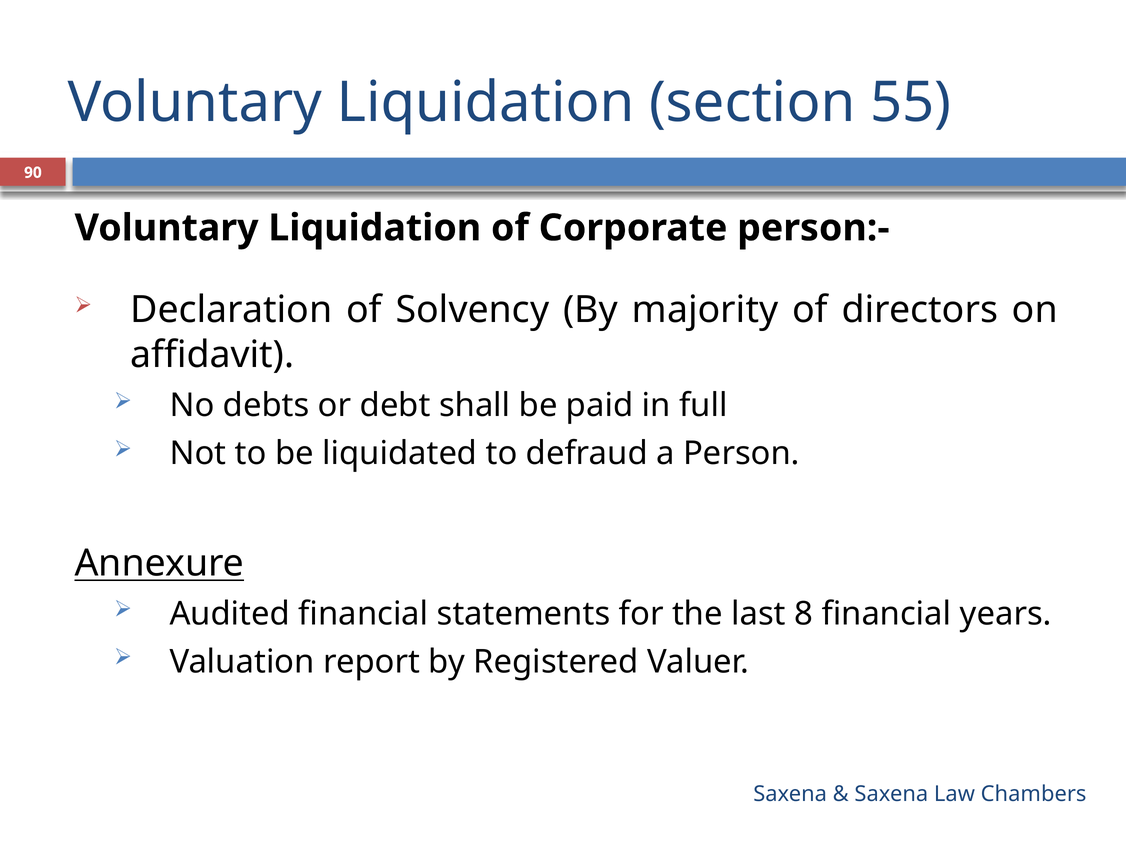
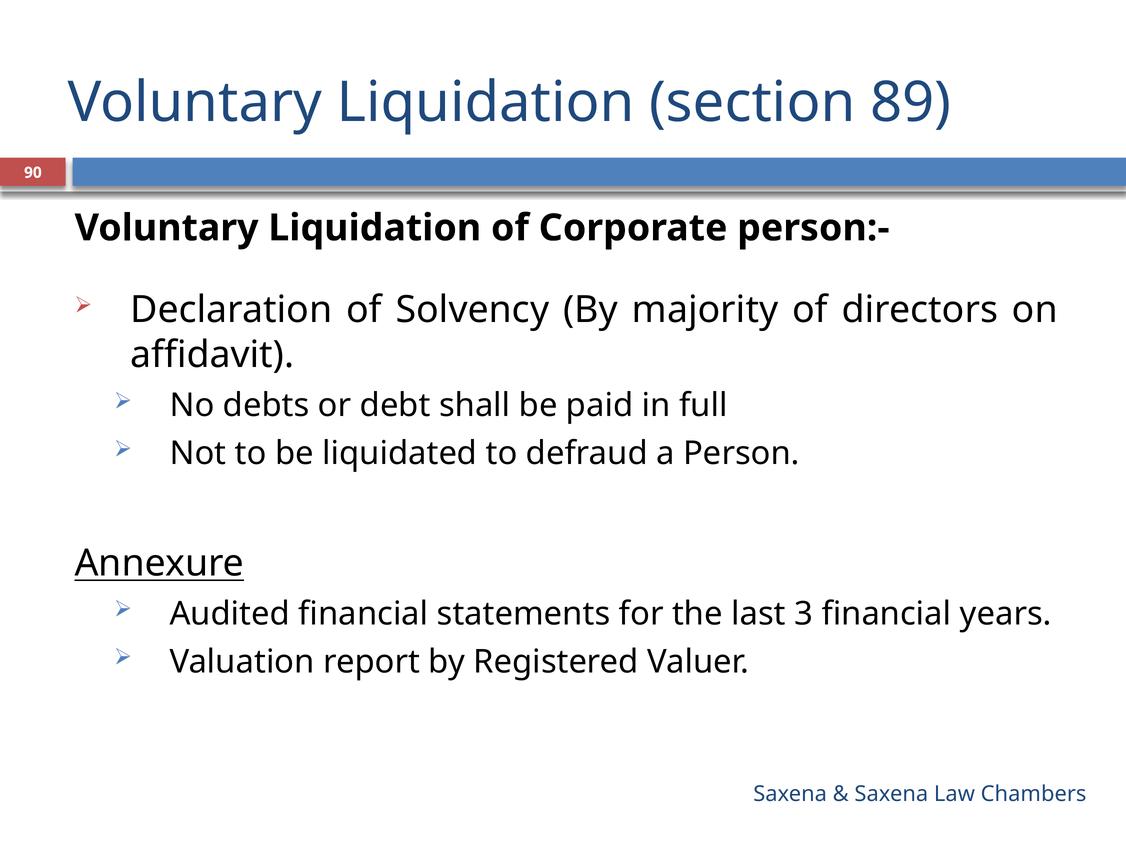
55: 55 -> 89 (911, 102)
8: 8 -> 3 (804, 613)
